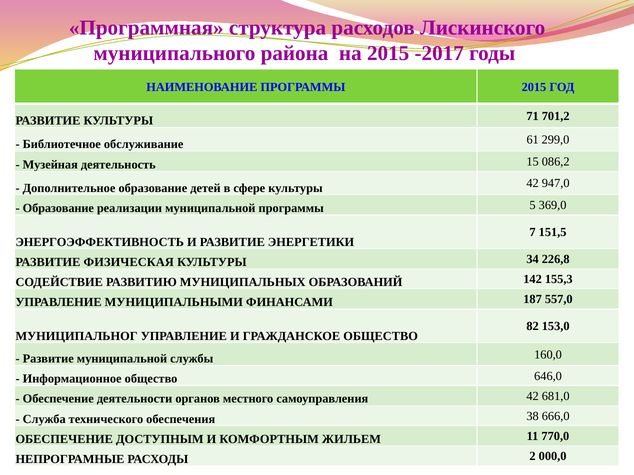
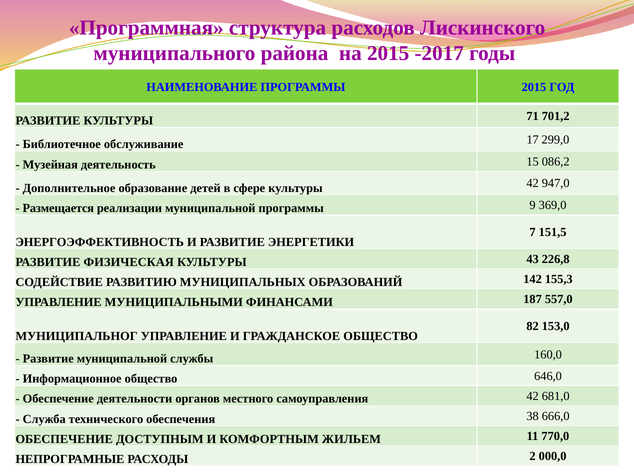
61: 61 -> 17 (533, 140)
Образование: Образование -> Размещается (58, 208)
5: 5 -> 9 (533, 205)
34: 34 -> 43 (533, 259)
